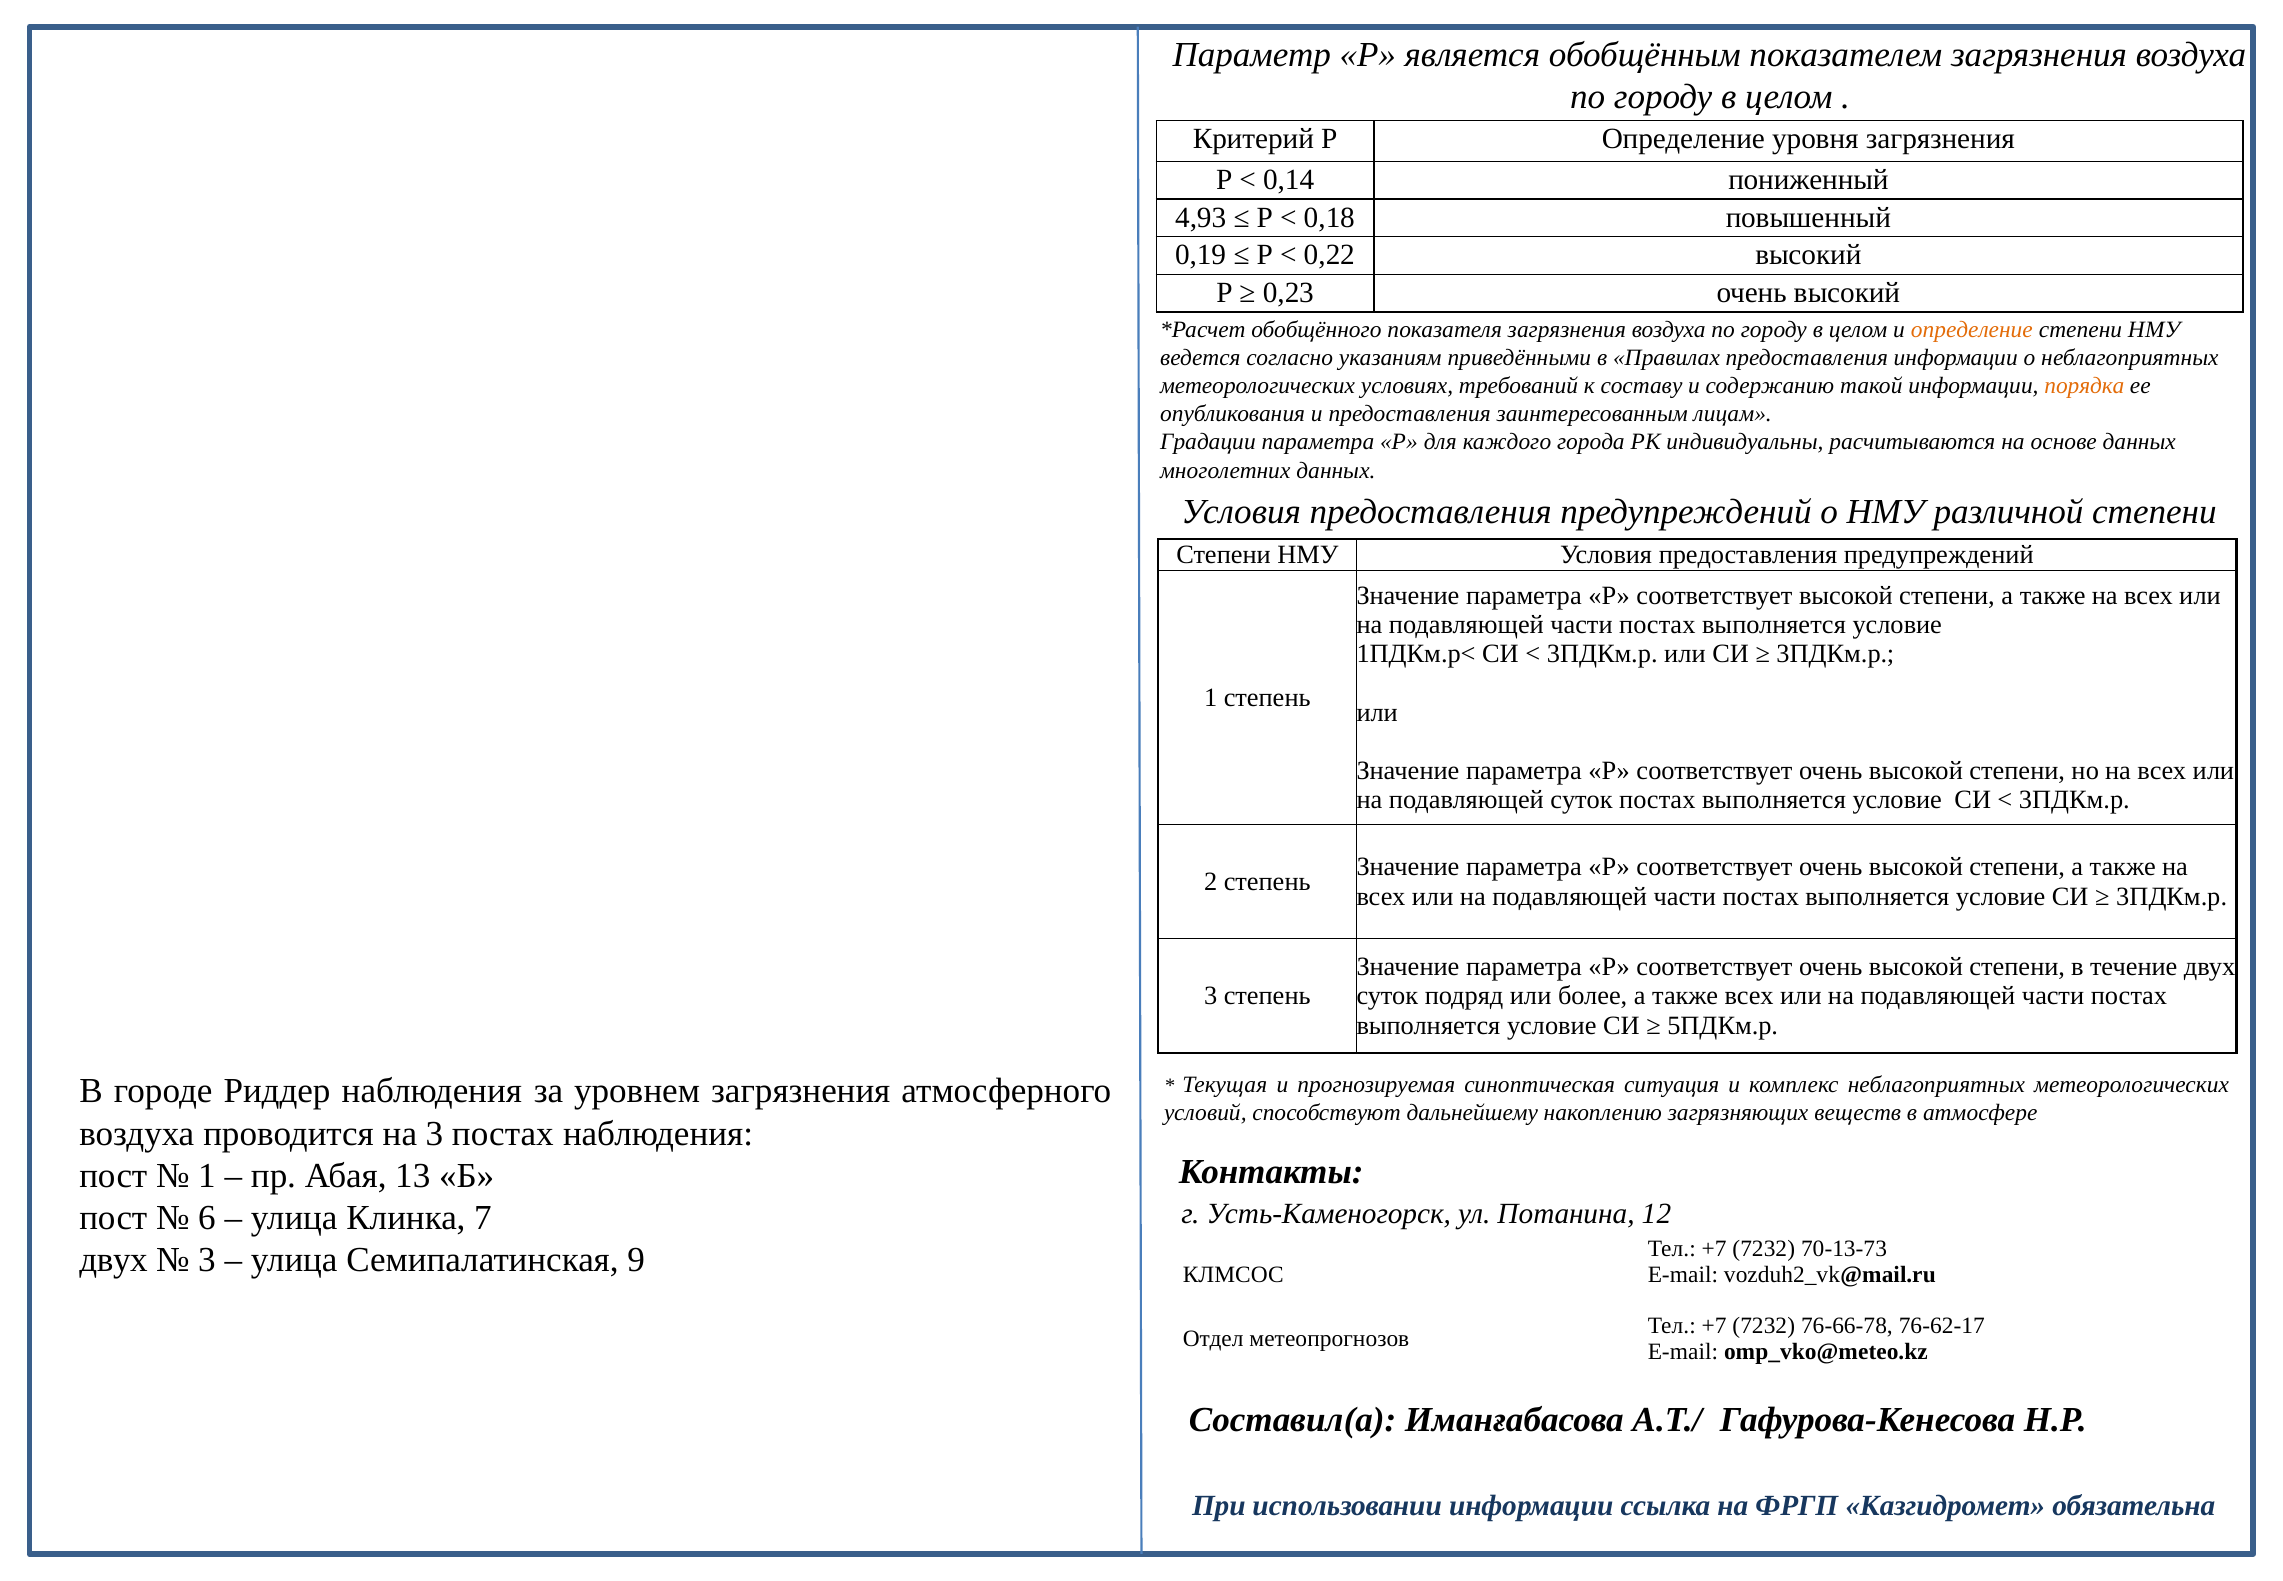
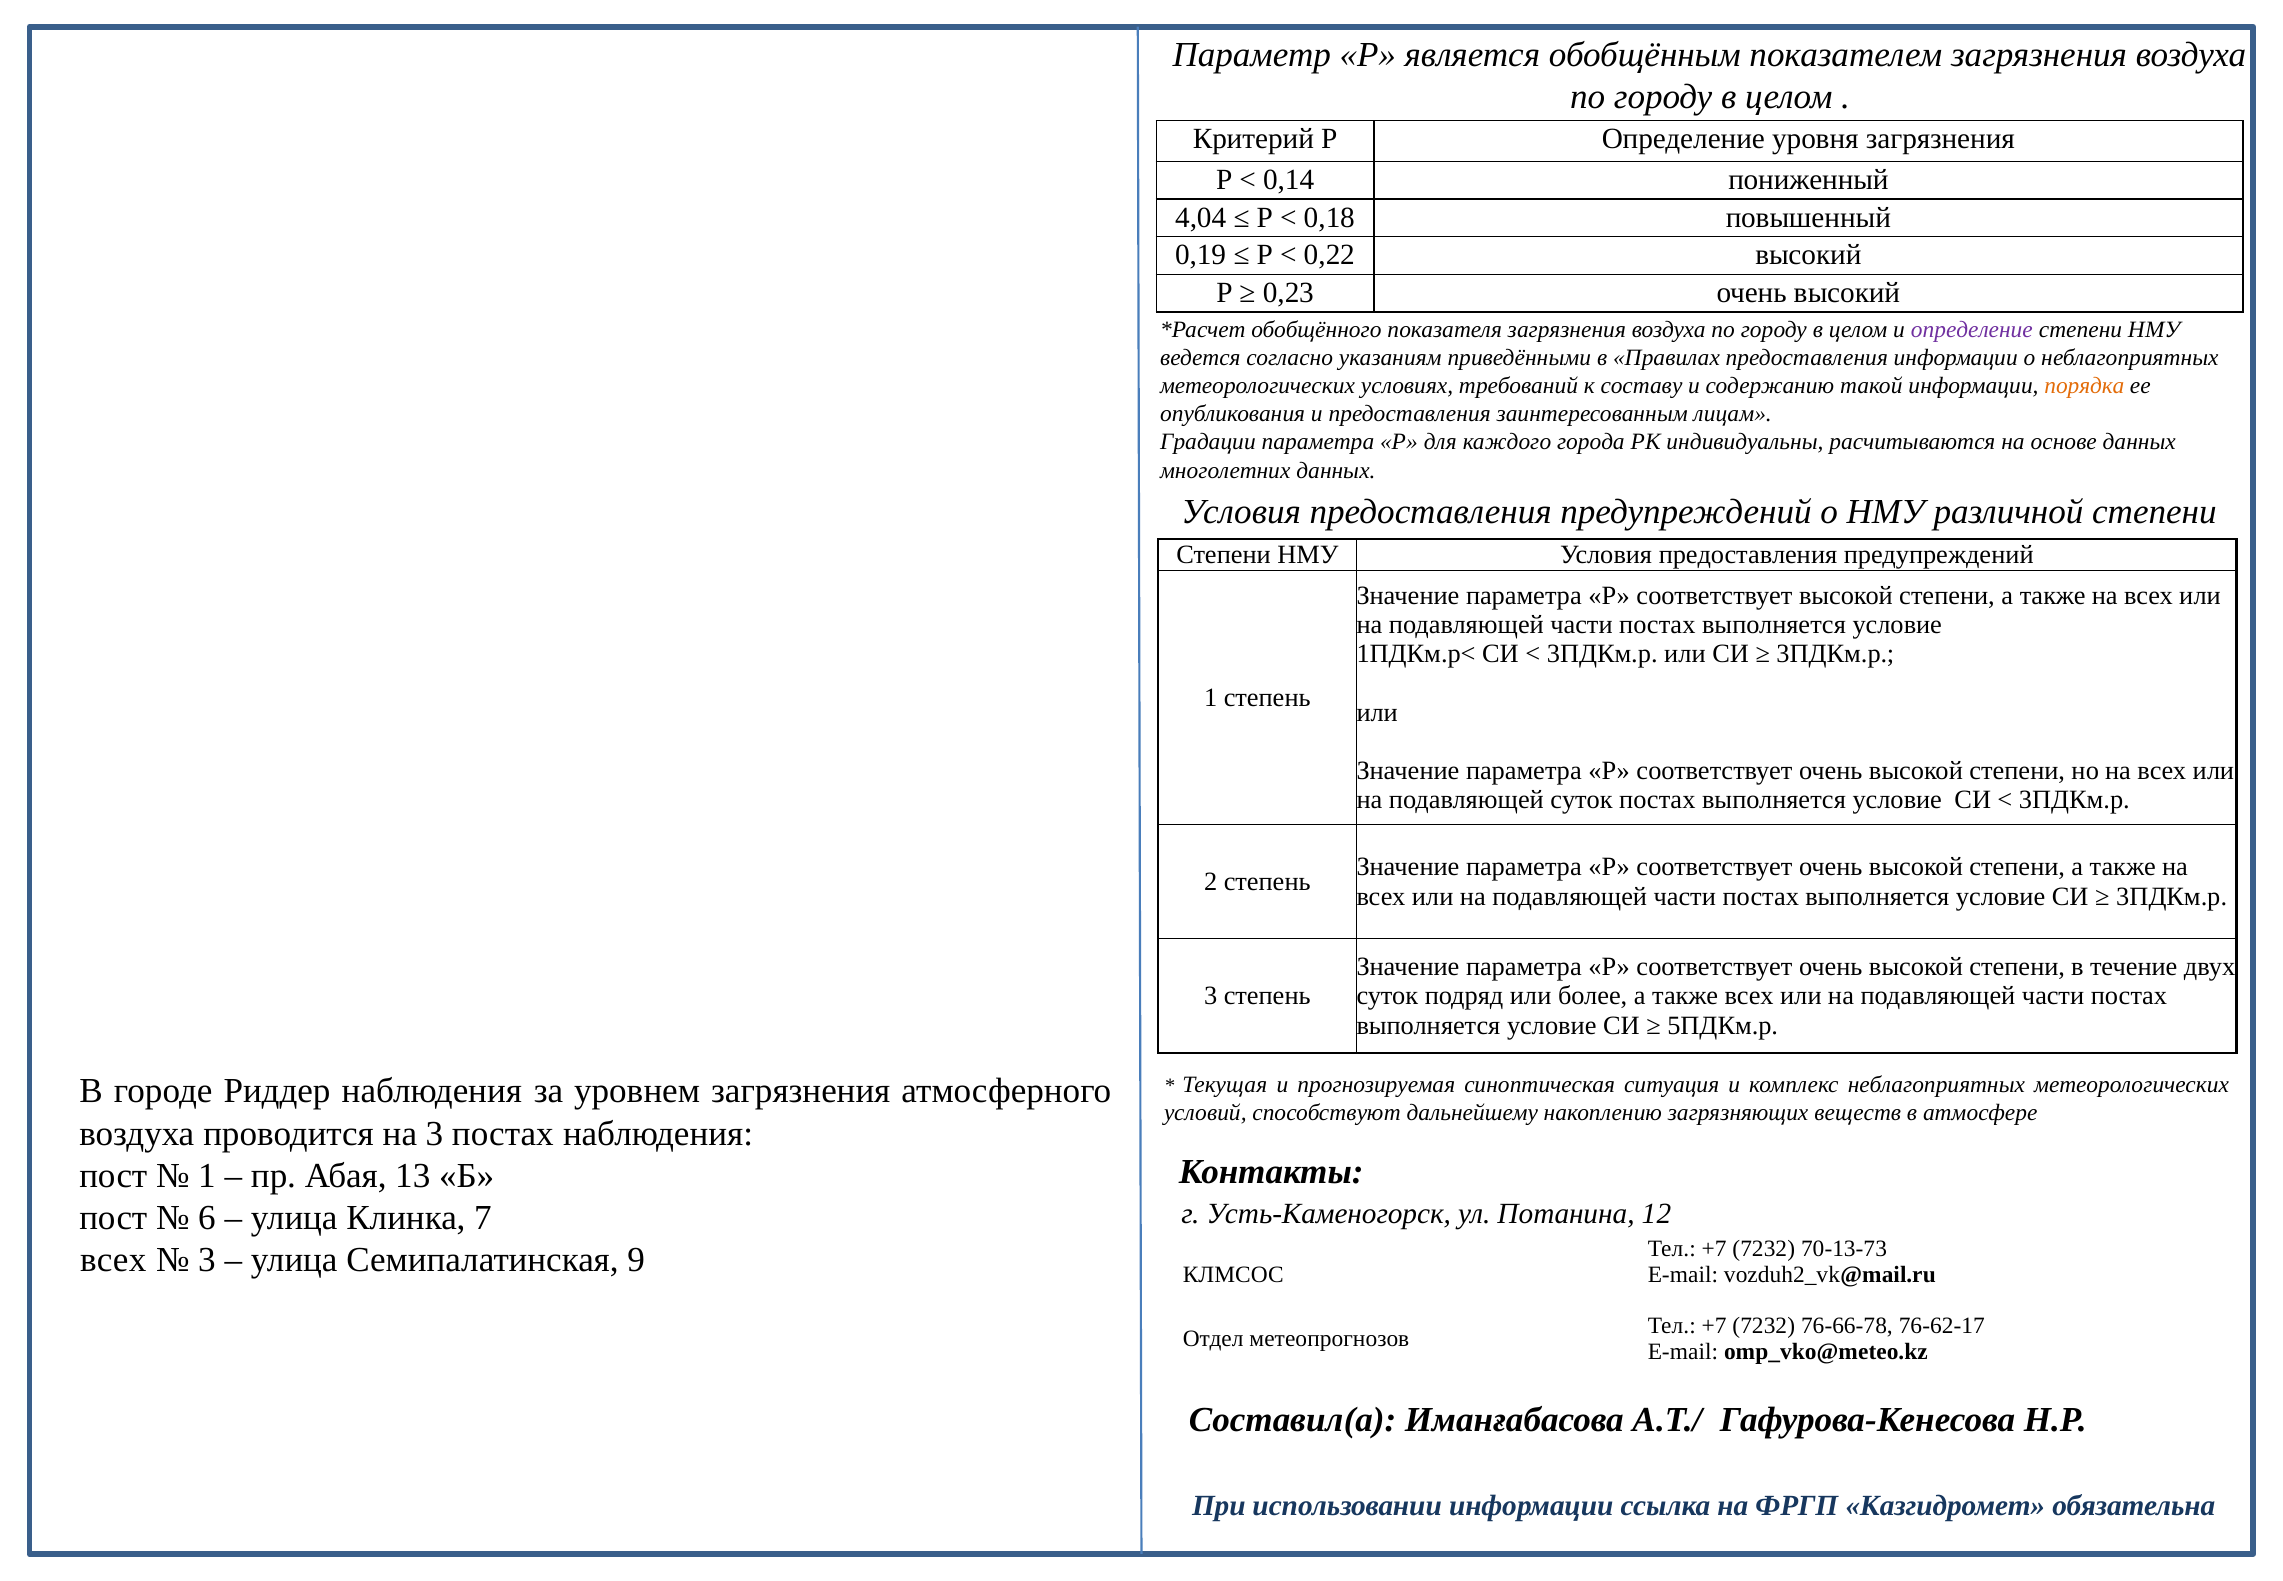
4,93: 4,93 -> 4,04 (1201, 217)
определение colour: orange -> purple (1972, 330)
двух: двух -> всех (113, 1260)
